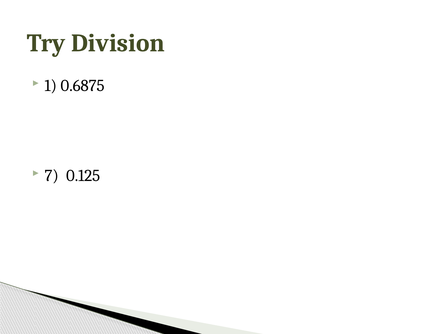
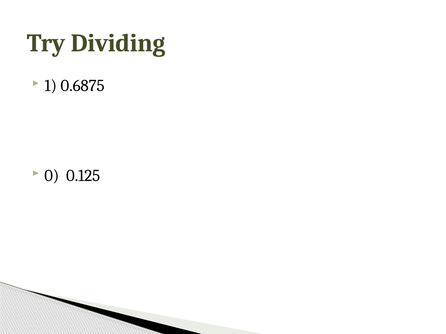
Division: Division -> Dividing (118, 43)
7: 7 -> 0 (52, 176)
